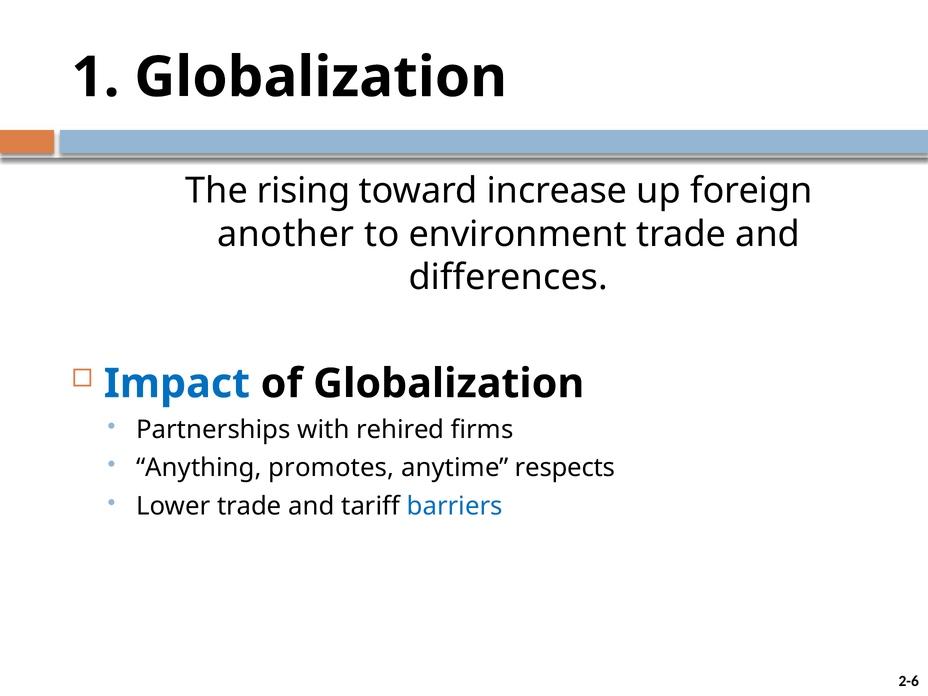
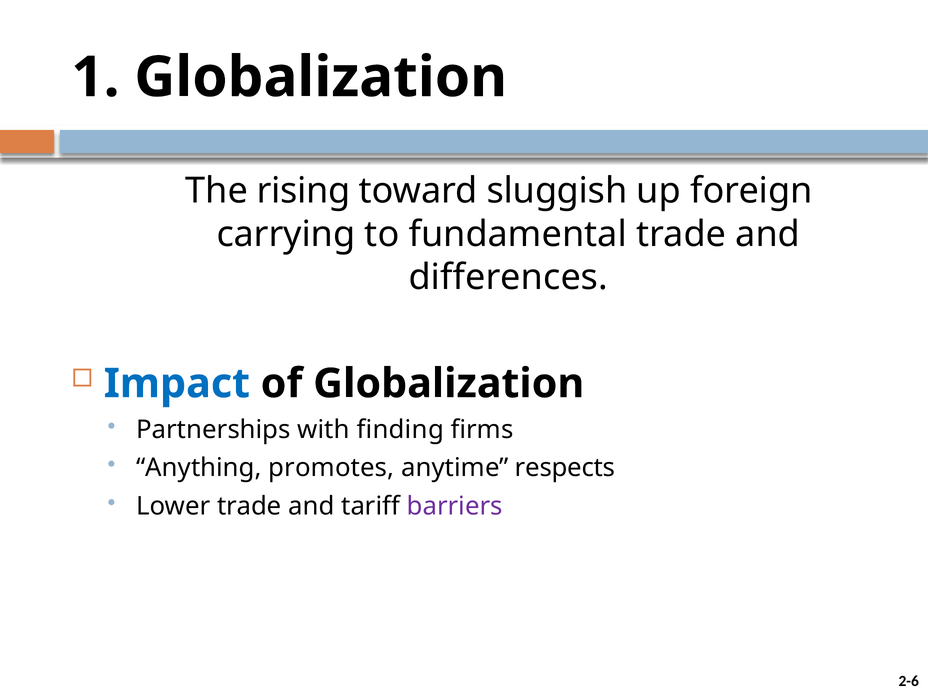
increase: increase -> sluggish (557, 191)
another: another -> carrying (286, 234)
environment: environment -> fundamental (518, 234)
rehired: rehired -> finding (400, 430)
barriers colour: blue -> purple (455, 506)
